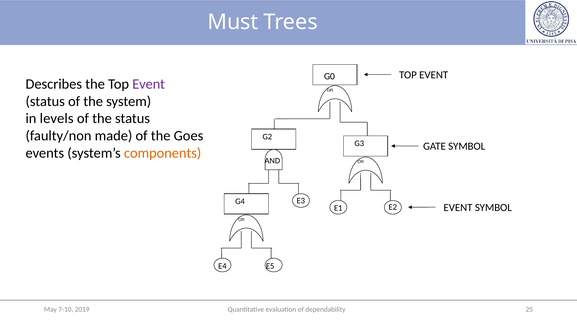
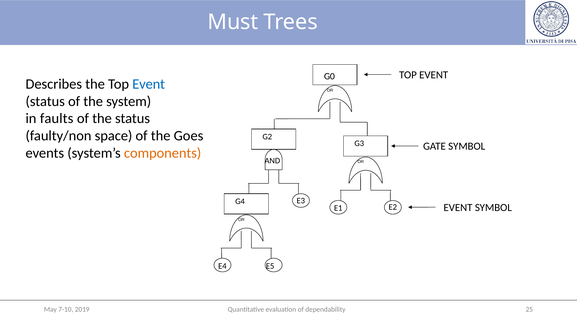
Event colour: purple -> blue (149, 84)
levels: levels -> faults (57, 119)
made: made -> space (114, 136)
